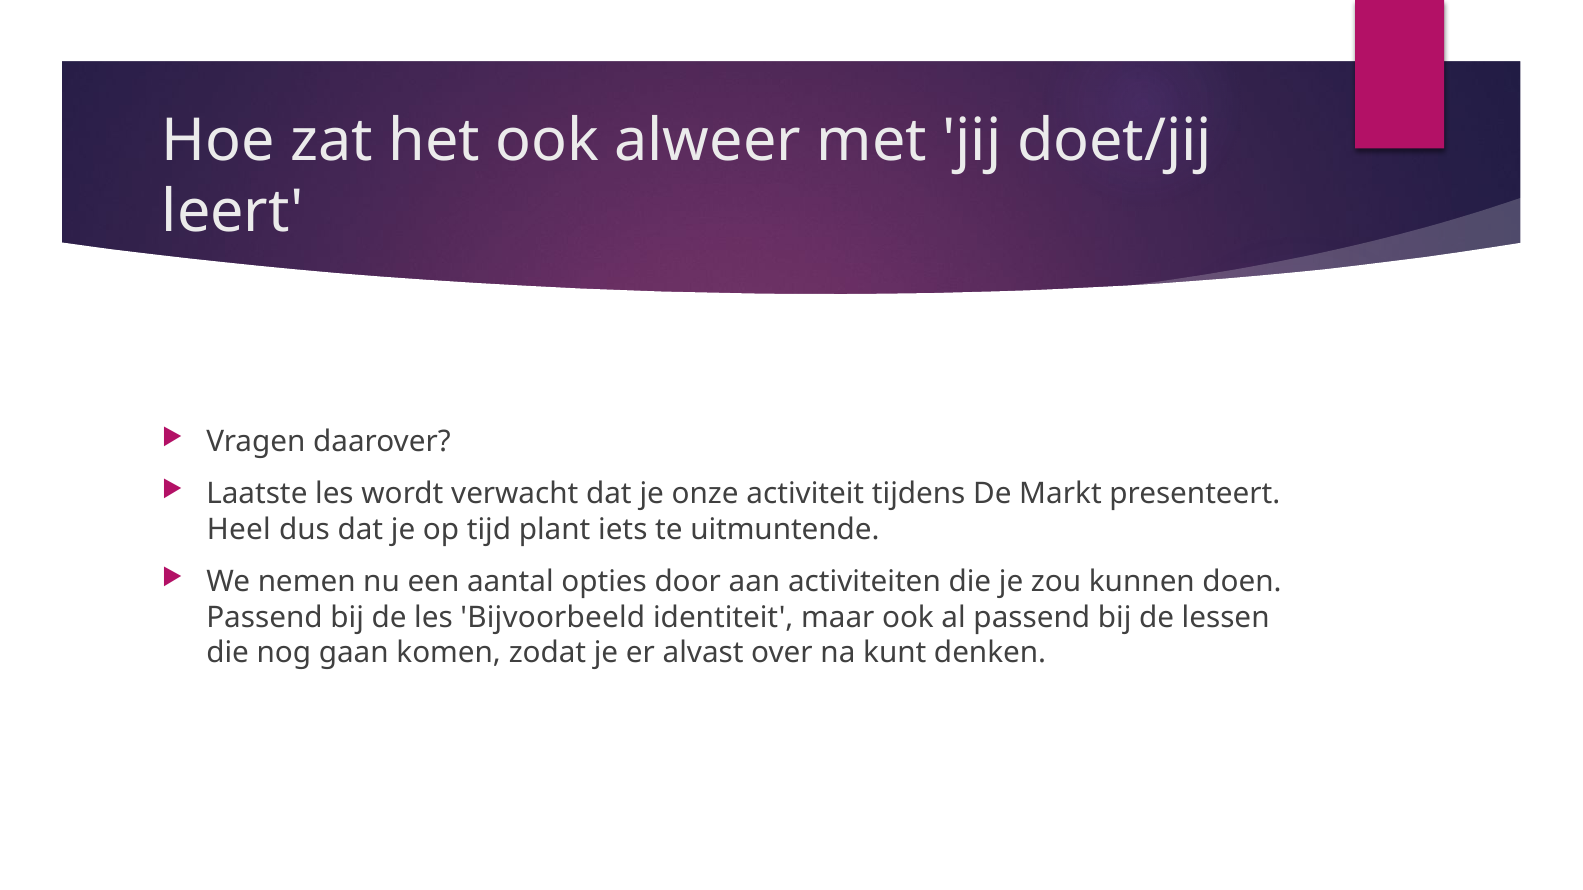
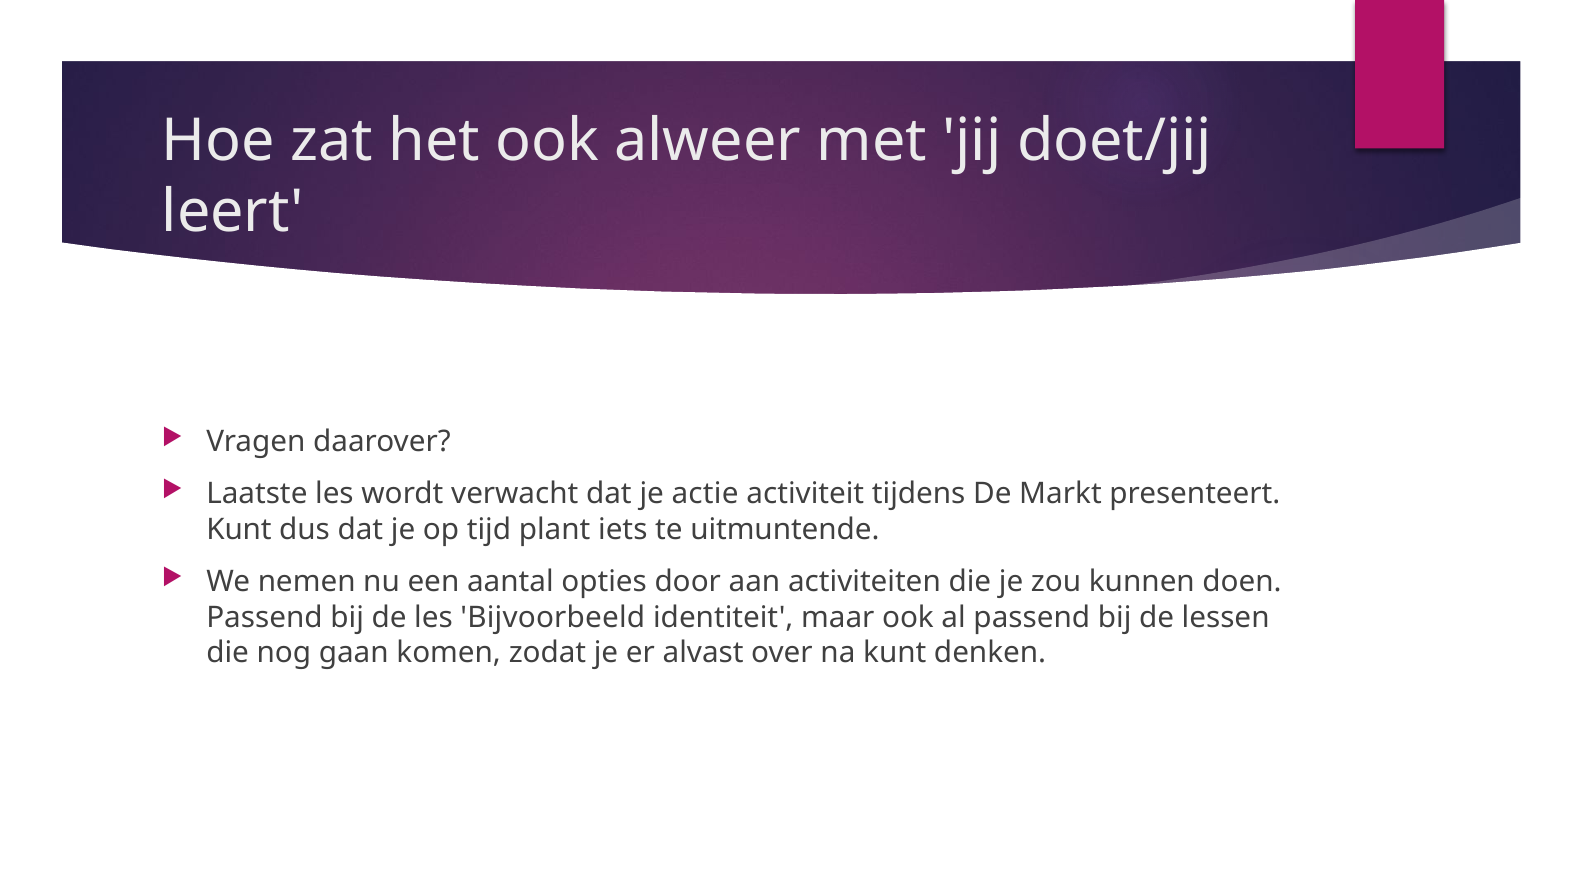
onze: onze -> actie (705, 494)
Heel: Heel -> Kunt (239, 530)
